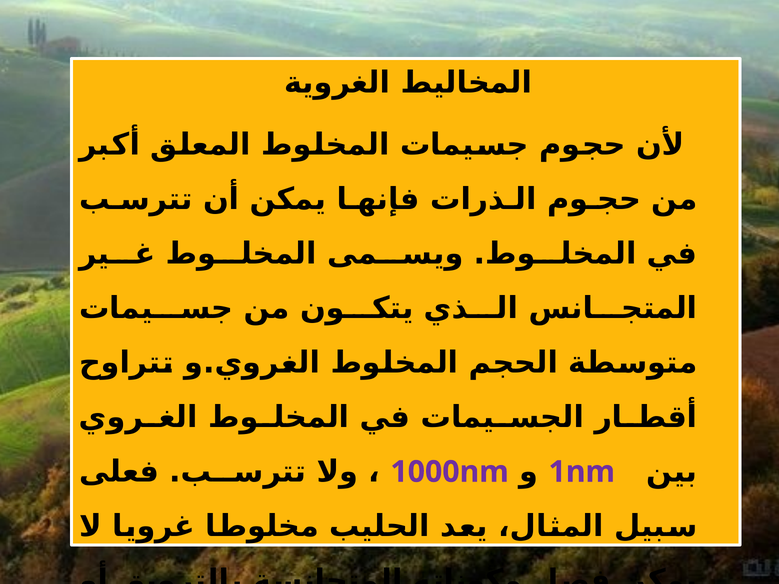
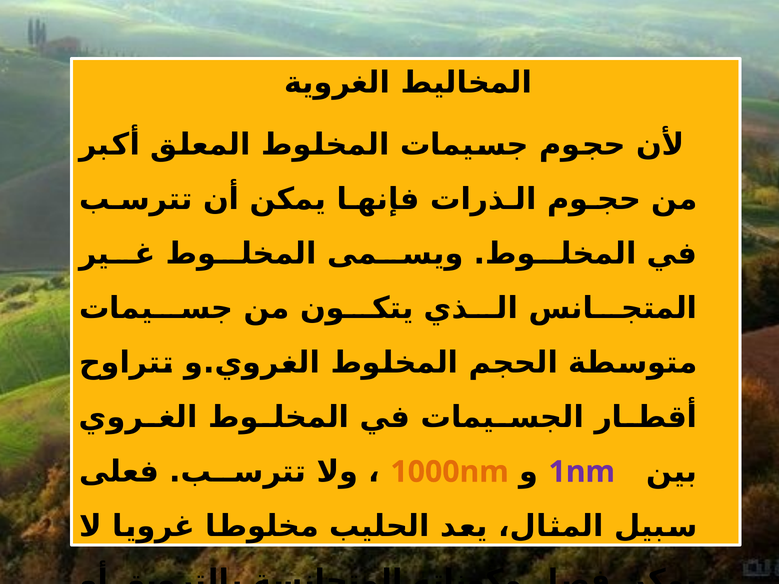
1000nm colour: purple -> orange (450, 472)
